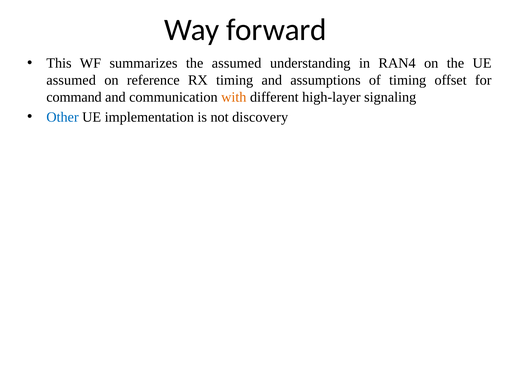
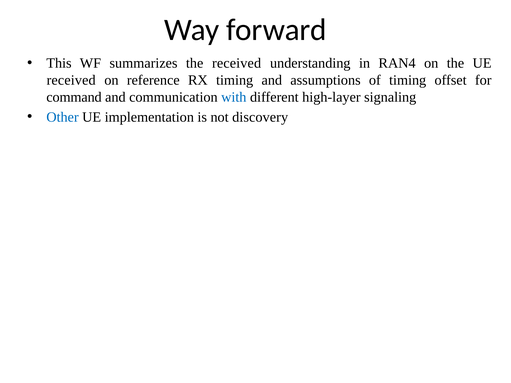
the assumed: assumed -> received (237, 63)
assumed: assumed -> received (71, 80)
with colour: orange -> blue (234, 97)
